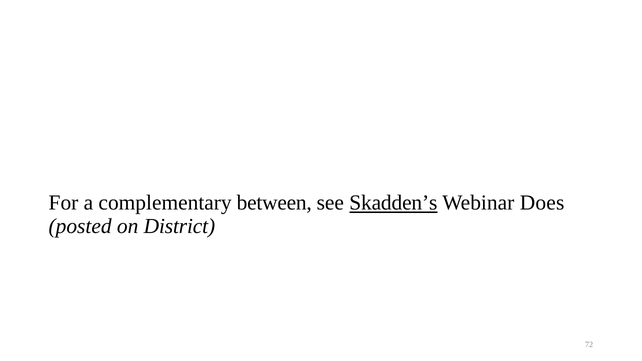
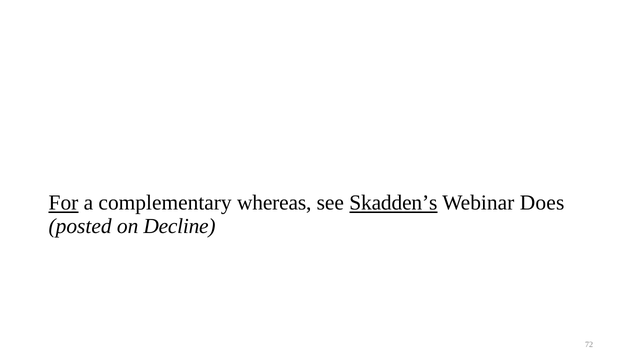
For underline: none -> present (63, 203)
between: between -> whereas (274, 203)
District: District -> Decline (179, 226)
